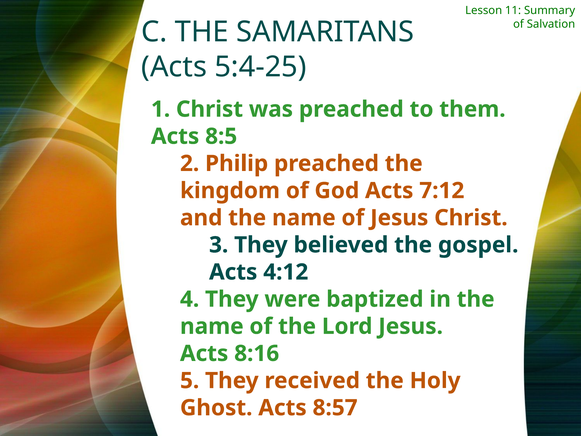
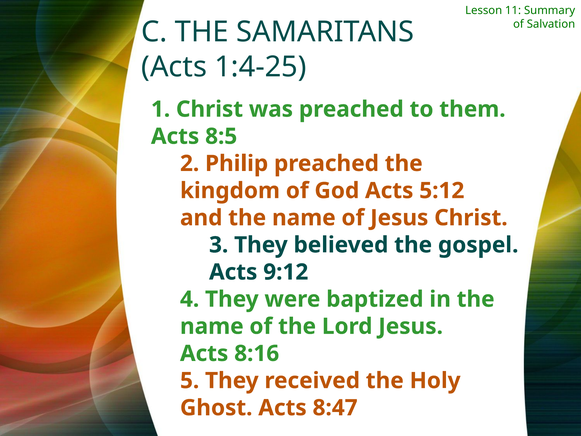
5:4-25: 5:4-25 -> 1:4-25 (261, 67)
7:12: 7:12 -> 5:12 (442, 191)
4:12: 4:12 -> 9:12 (286, 272)
8:57: 8:57 -> 8:47 (335, 408)
